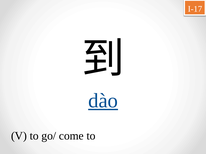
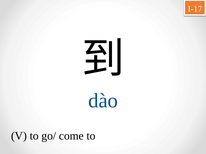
dào underline: present -> none (103, 101)
